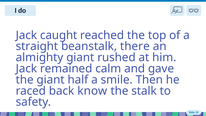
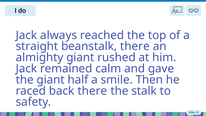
caught: caught -> always (59, 35)
back know: know -> there (92, 91)
